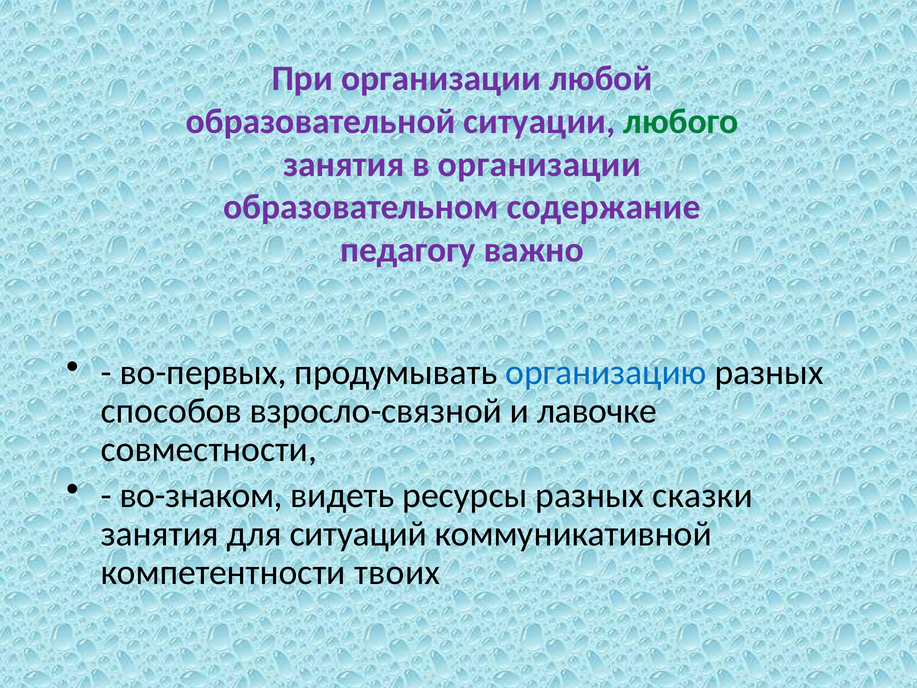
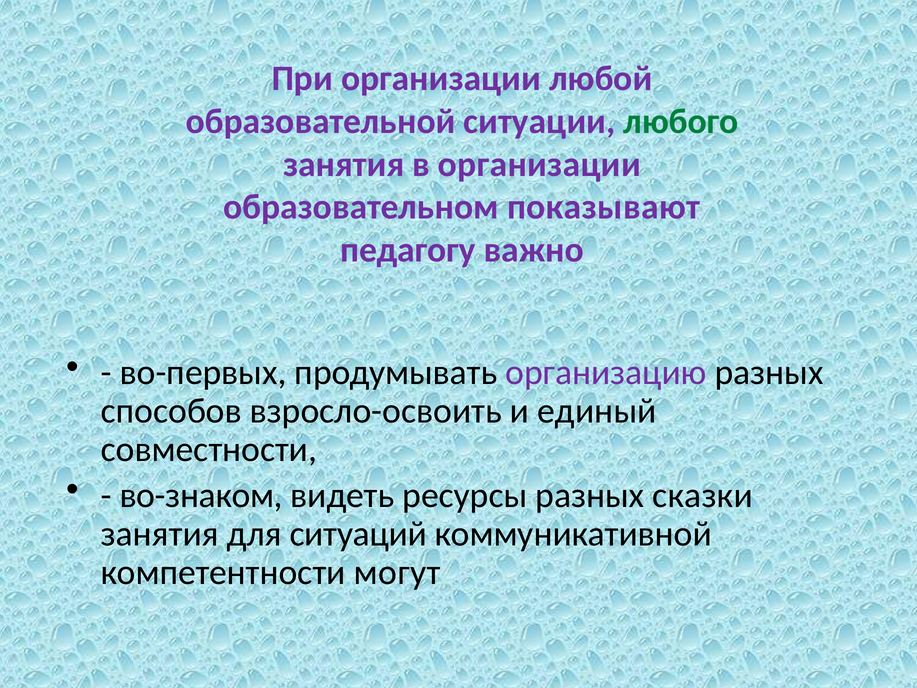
содержание: содержание -> показывают (604, 207)
организацию colour: blue -> purple (606, 372)
взросло-связной: взросло-связной -> взросло-освоить (376, 411)
лавочке: лавочке -> единый (597, 411)
твоих: твоих -> могут (397, 572)
